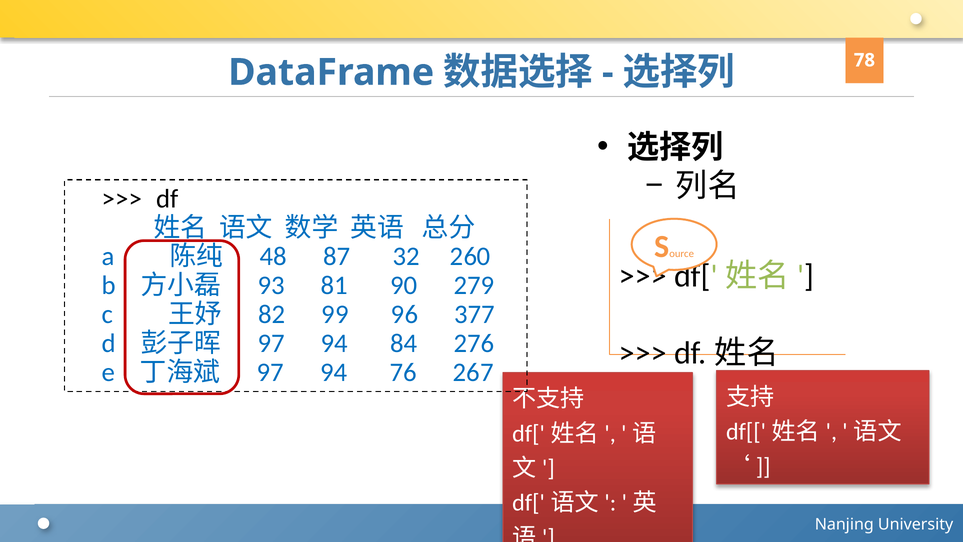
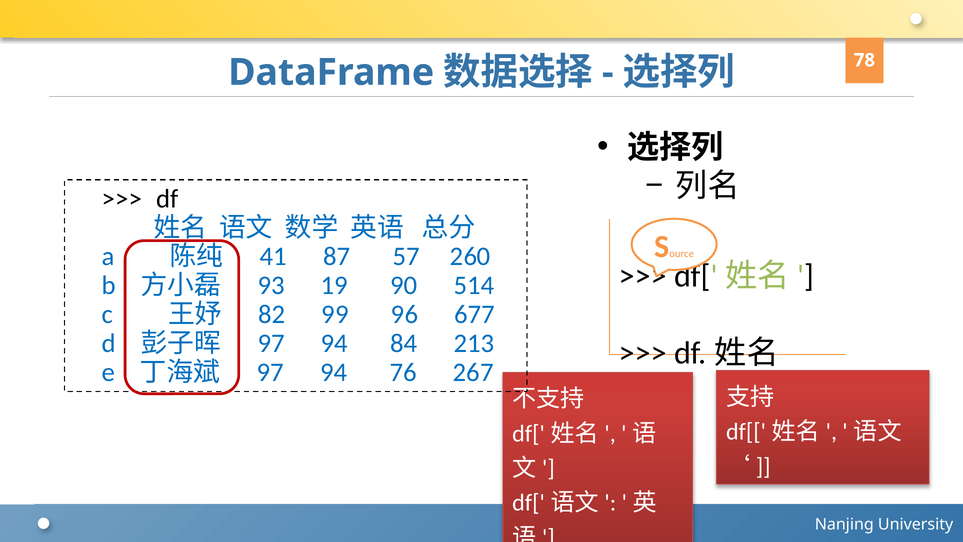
48: 48 -> 41 (273, 256)
32: 32 -> 57 (406, 256)
81: 81 -> 19 (334, 285)
279: 279 -> 514 (474, 285)
377: 377 -> 677 (475, 314)
276: 276 -> 213 (474, 343)
